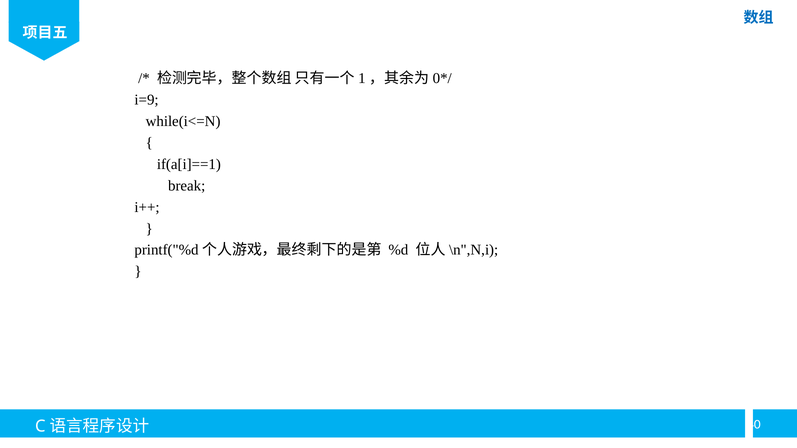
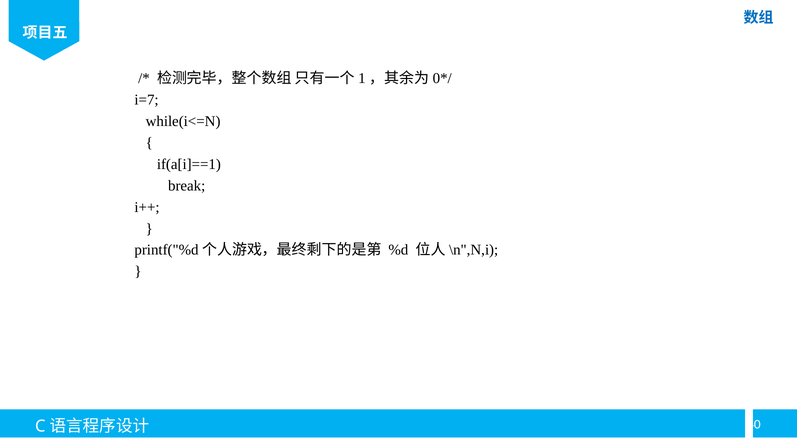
i=9: i=9 -> i=7 (147, 100)
